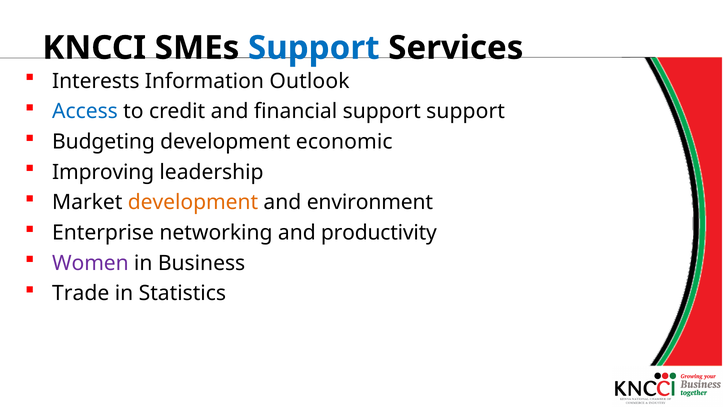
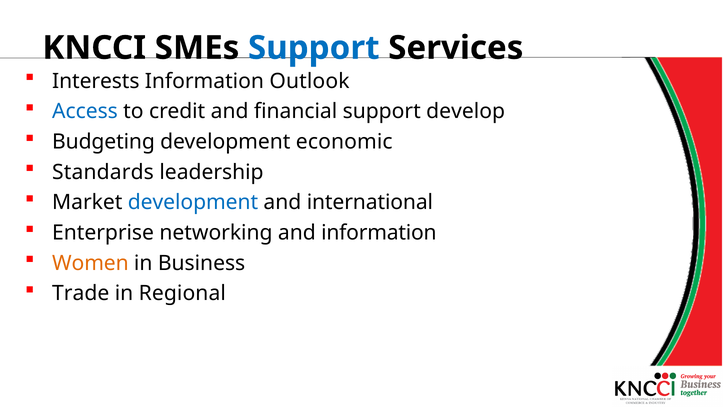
support support: support -> develop (466, 111)
Improving: Improving -> Standards (103, 172)
development colour: orange -> blue (193, 202)
environment: environment -> international (370, 202)
and productivity: productivity -> information (379, 233)
Women colour: purple -> orange (90, 263)
Statistics: Statistics -> Regional (182, 293)
